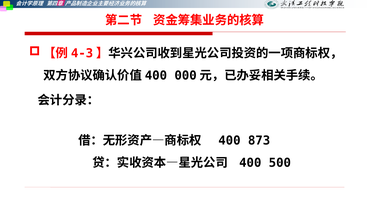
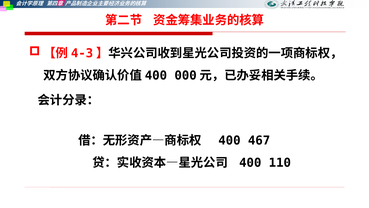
873: 873 -> 467 (259, 140)
500: 500 -> 110 (280, 163)
